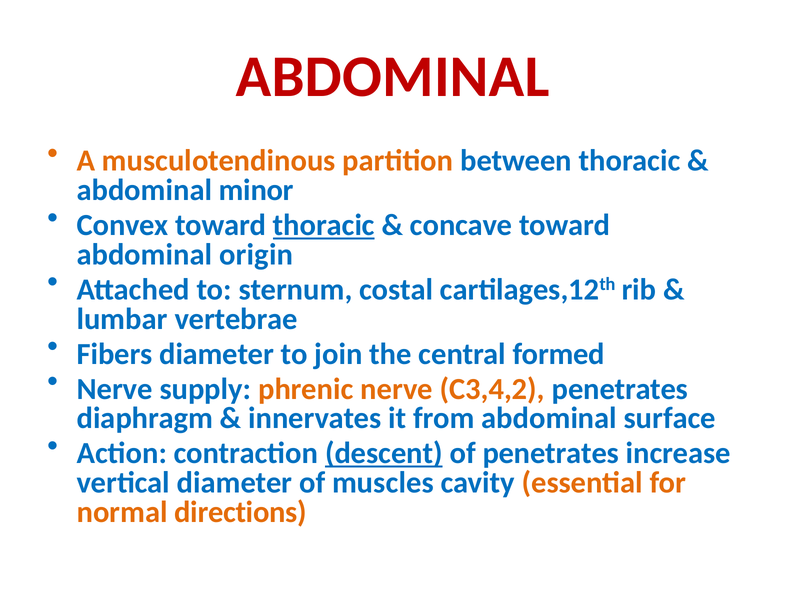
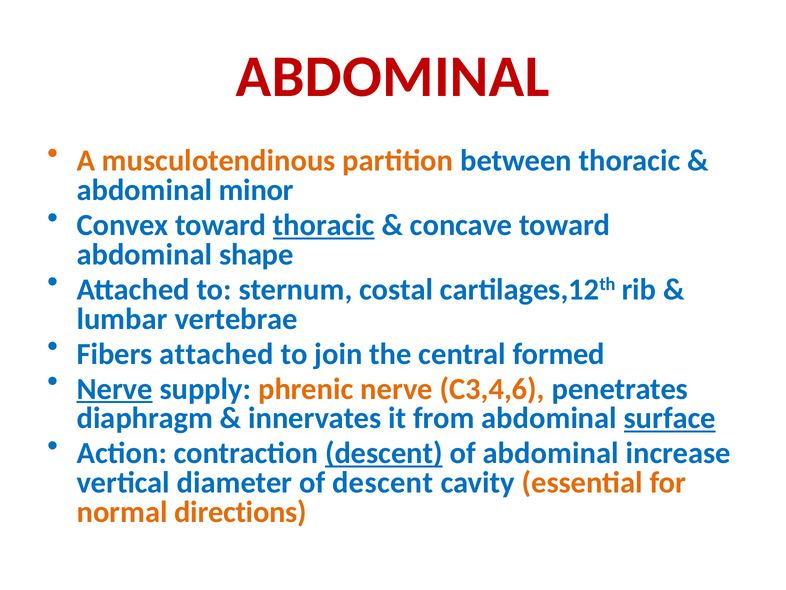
origin: origin -> shape (256, 254)
Fibers diameter: diameter -> attached (216, 354)
Nerve underline: none -> present (115, 389)
C3,4,2: C3,4,2 -> C3,4,6 (492, 389)
surface underline: none -> present (670, 418)
of penetrates: penetrates -> abdominal (551, 453)
of muscles: muscles -> descent (383, 482)
